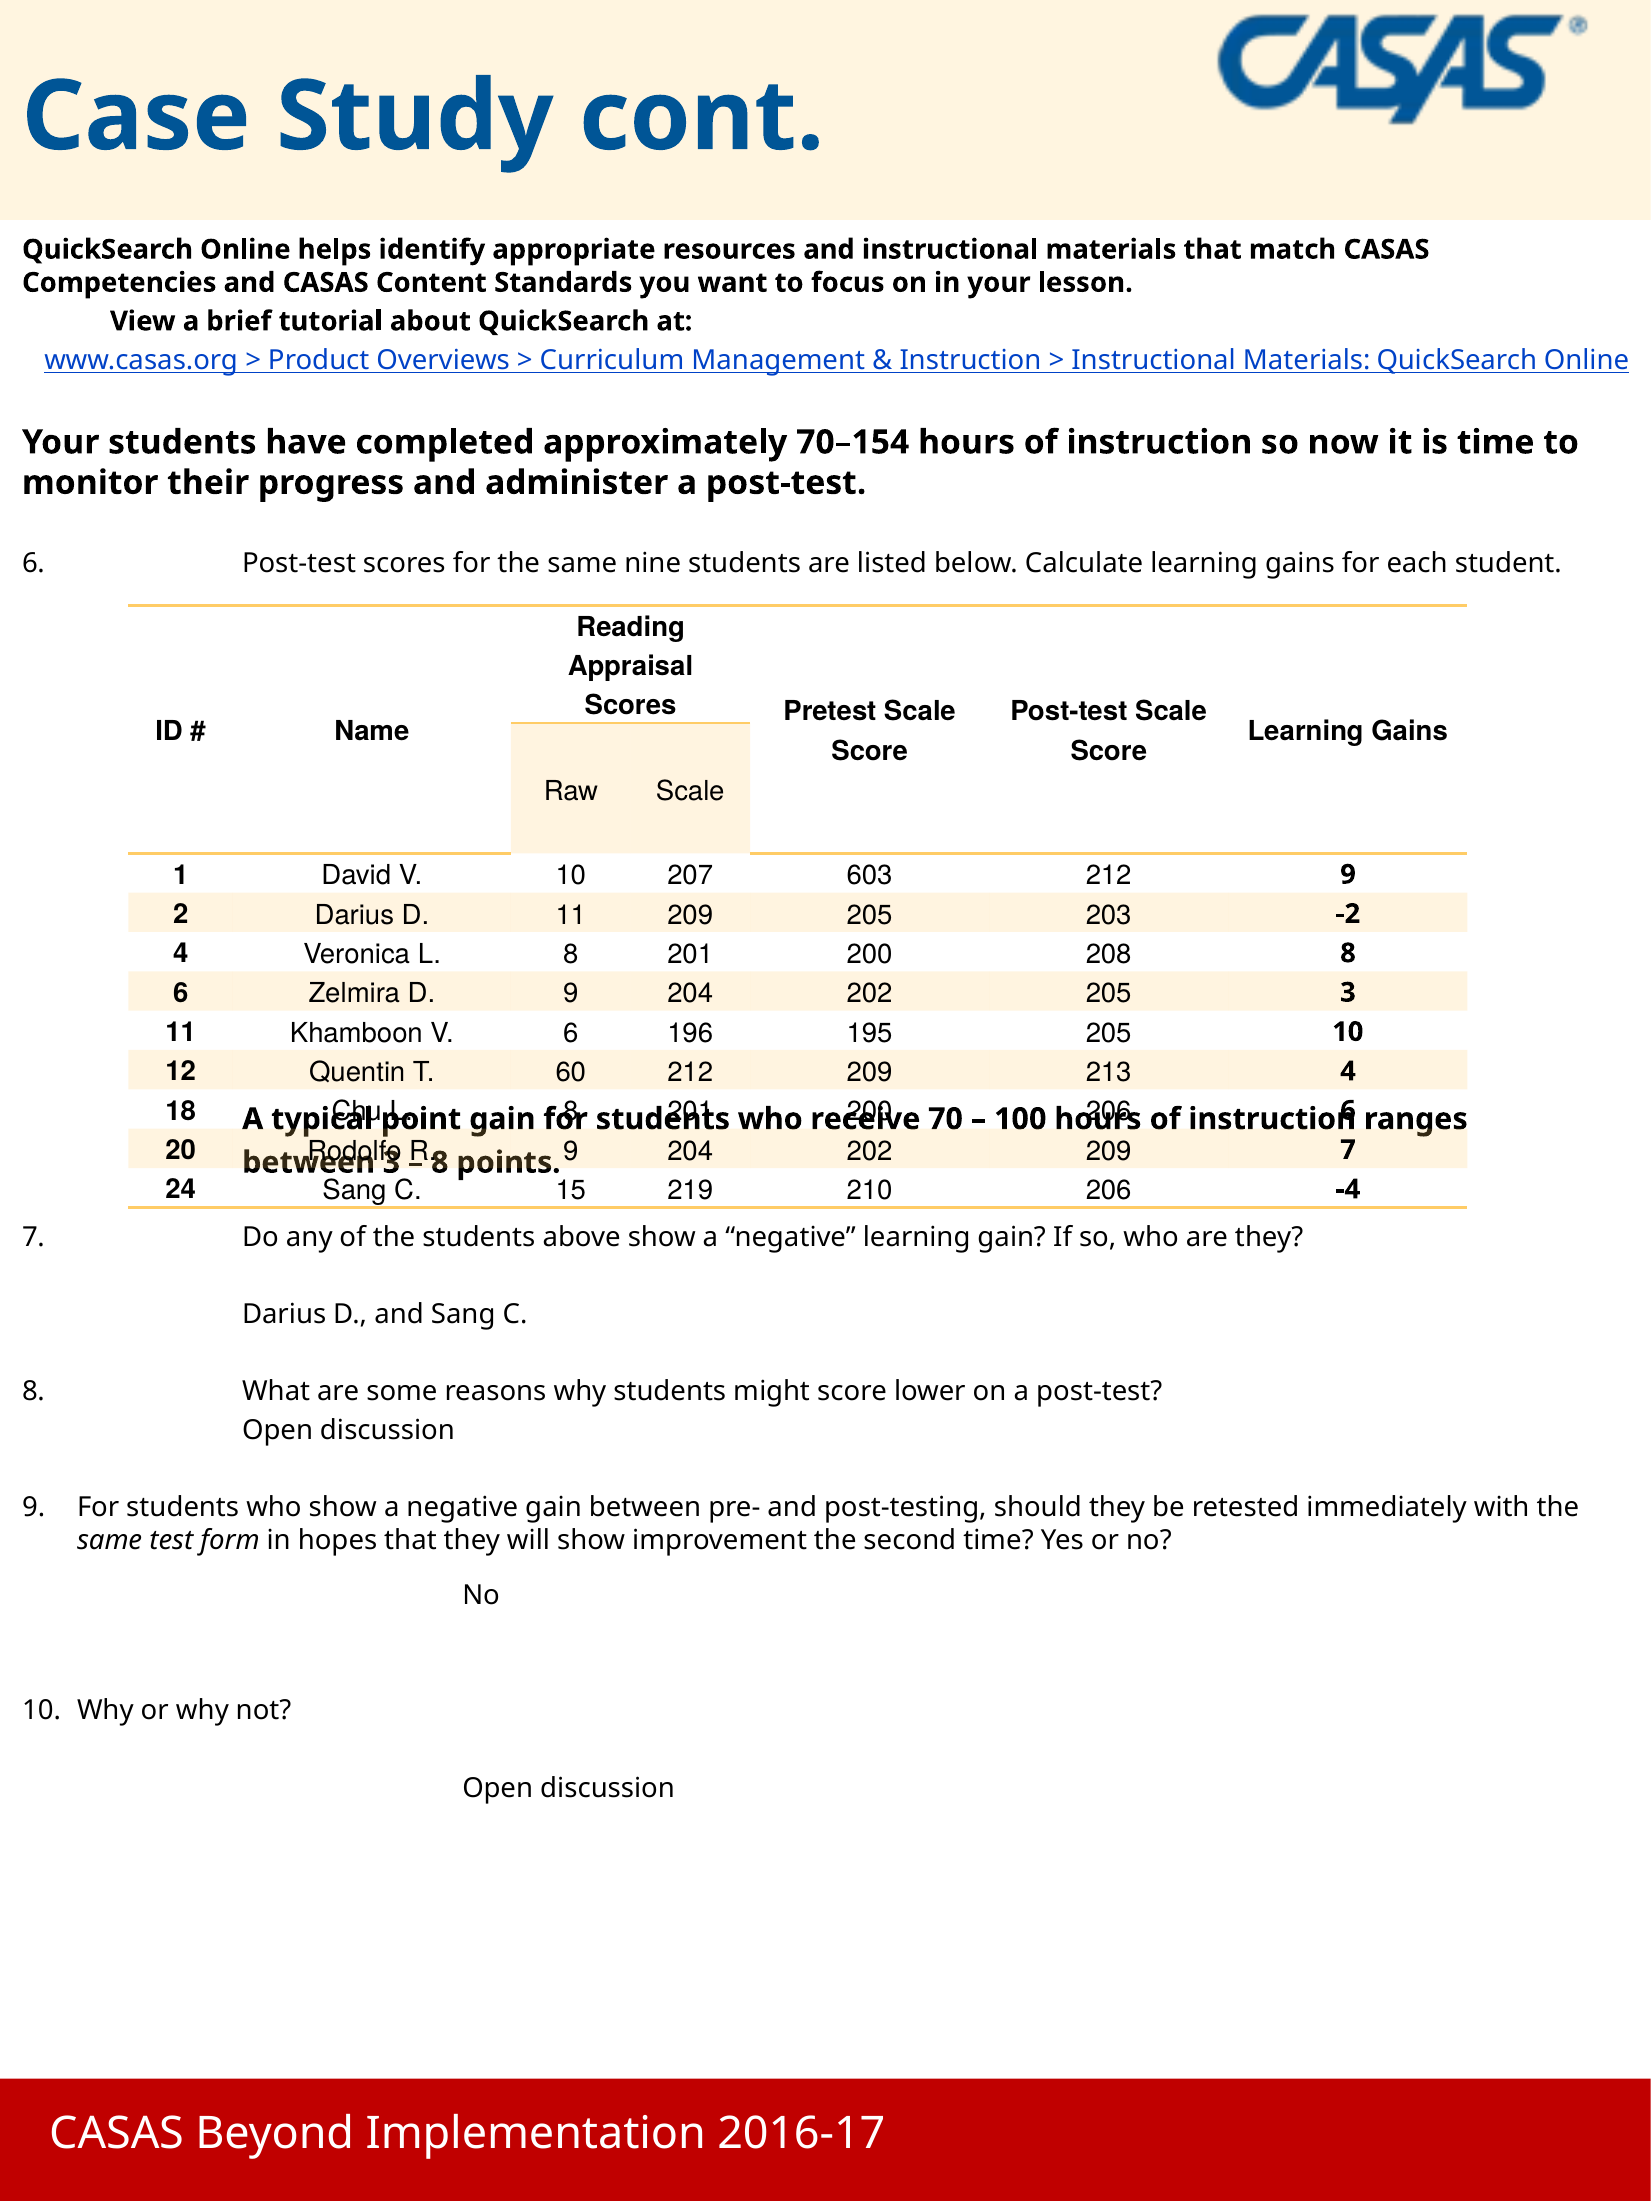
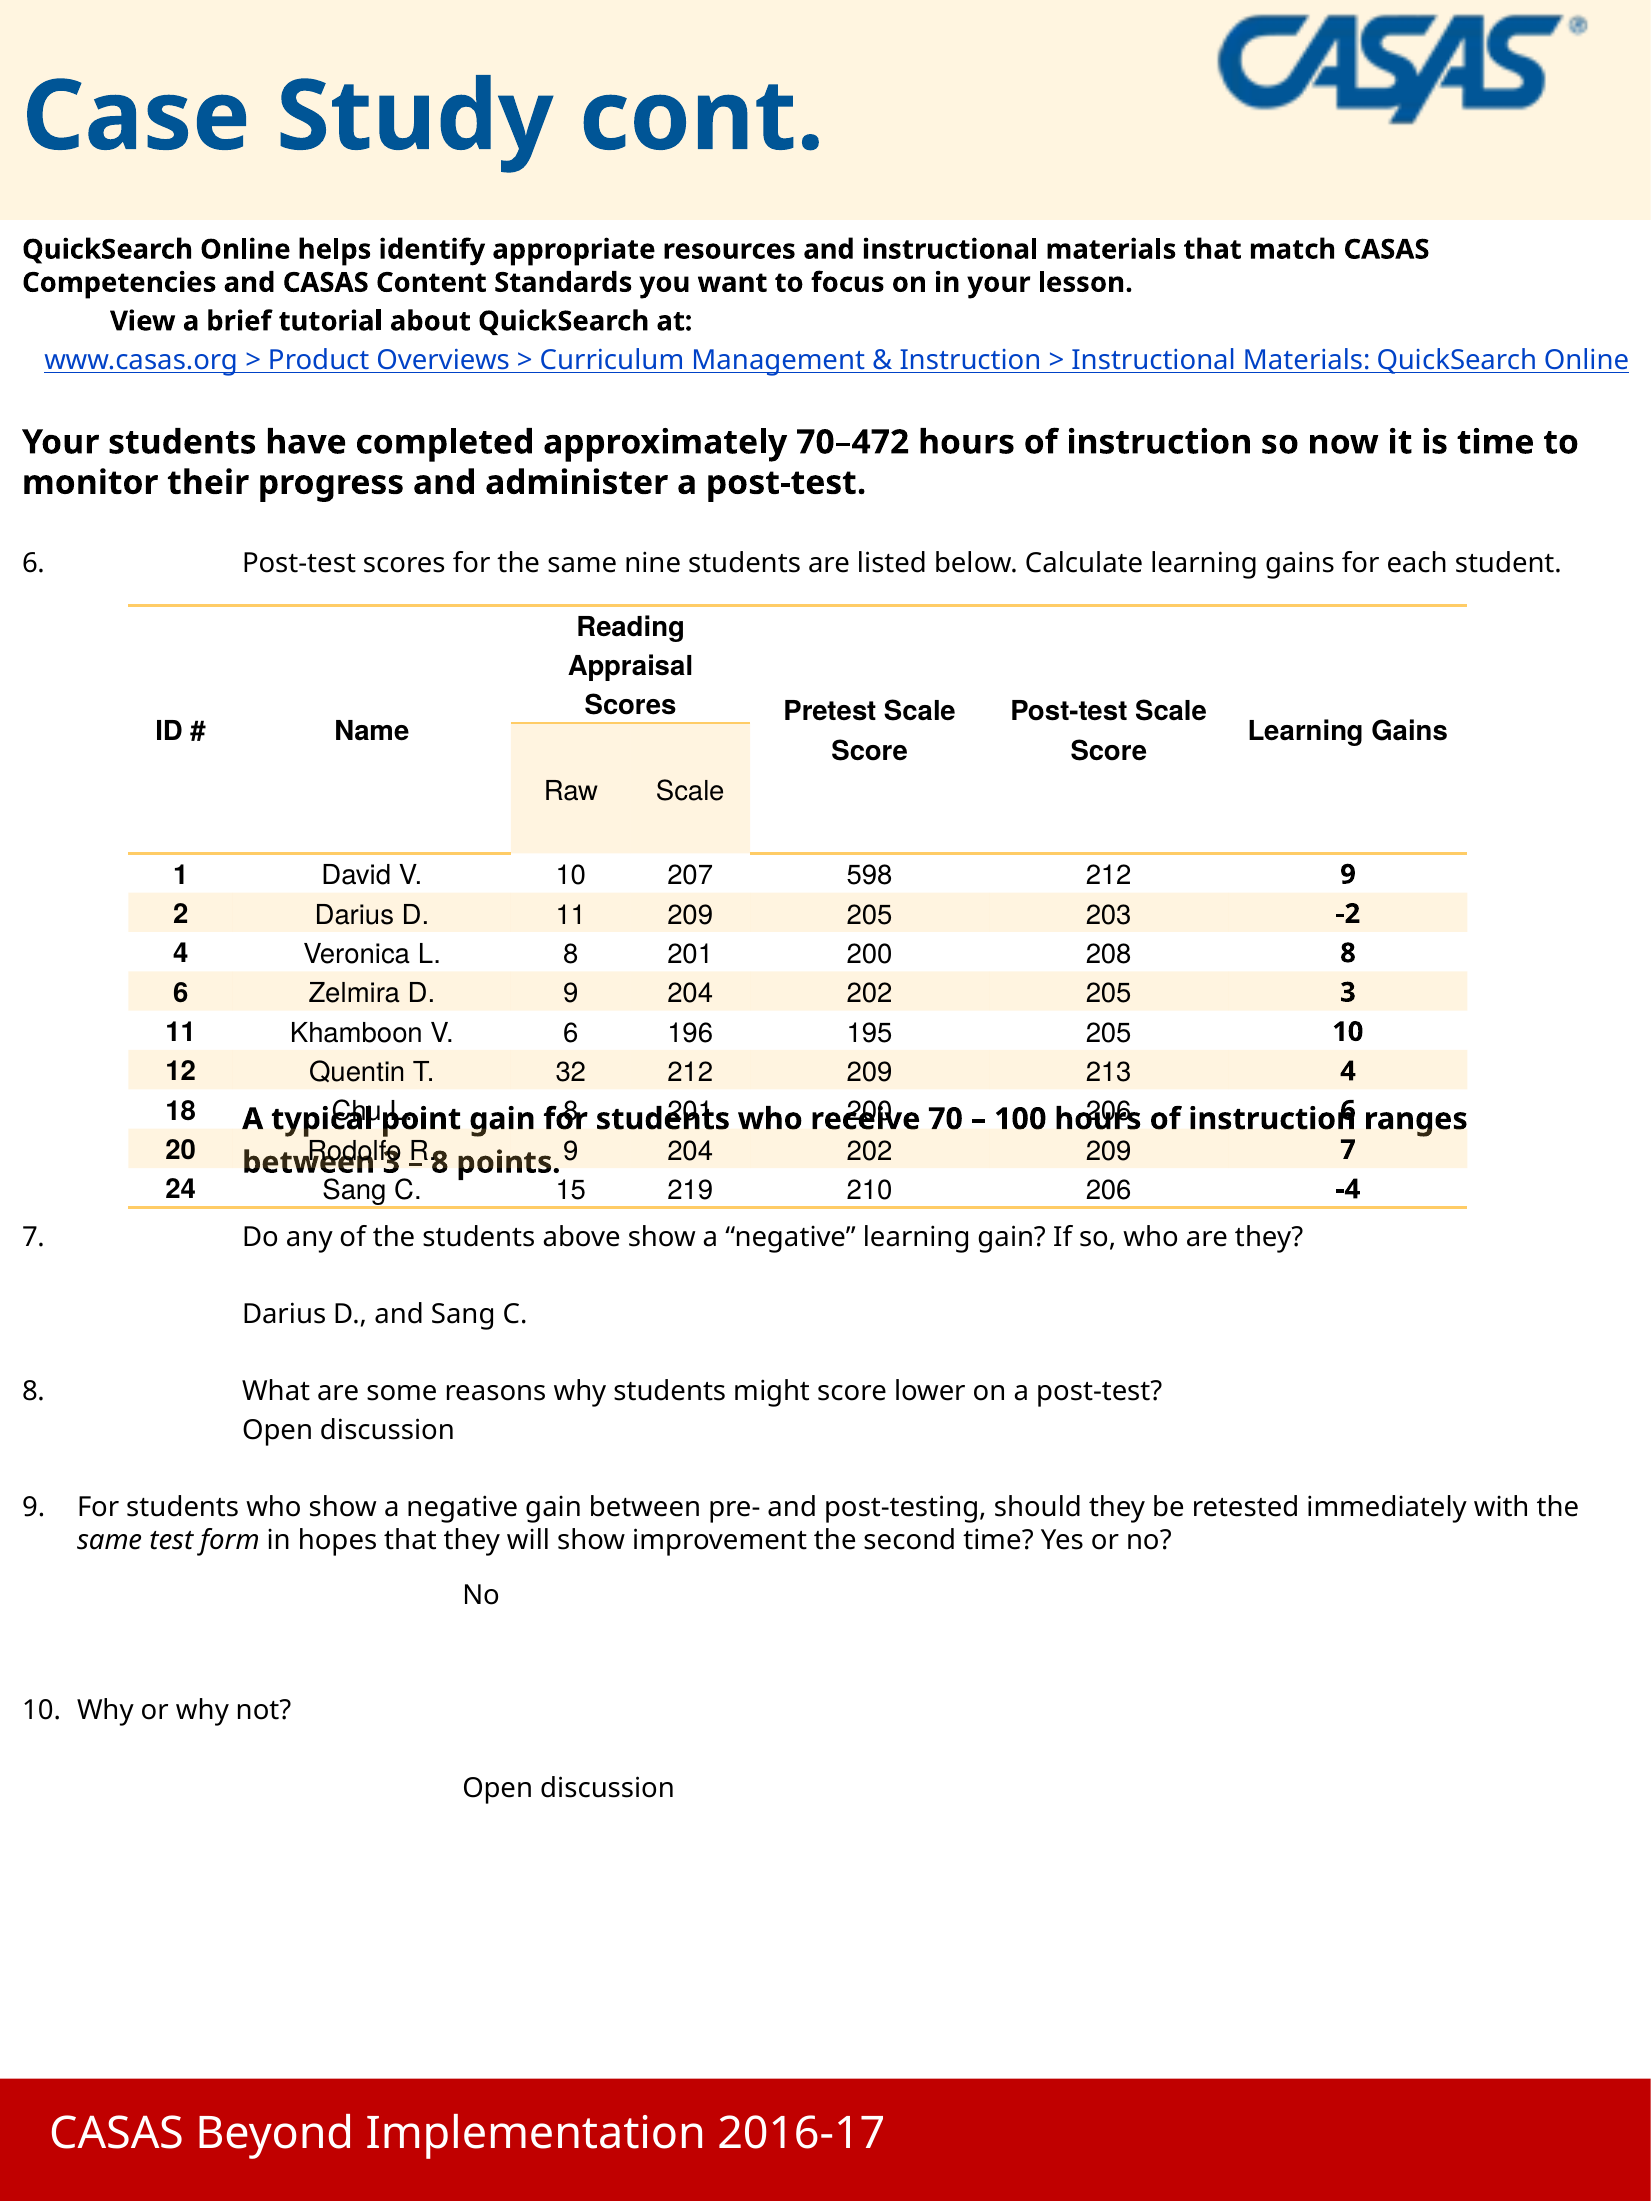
70–154: 70–154 -> 70–472 (853, 442)
603: 603 -> 598 (870, 876)
60: 60 -> 32 (571, 1073)
